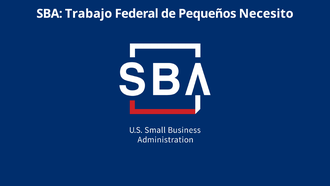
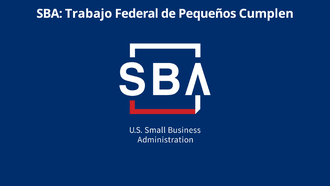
Necesito: Necesito -> Cumplen (266, 14)
